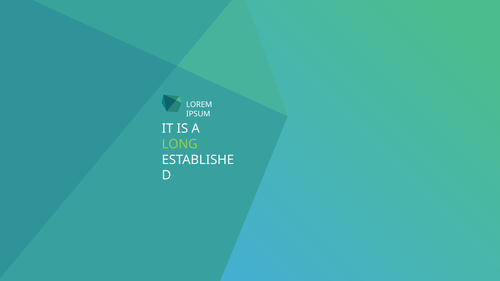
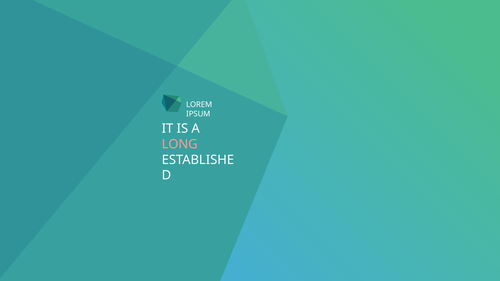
LONG colour: light green -> pink (180, 144)
